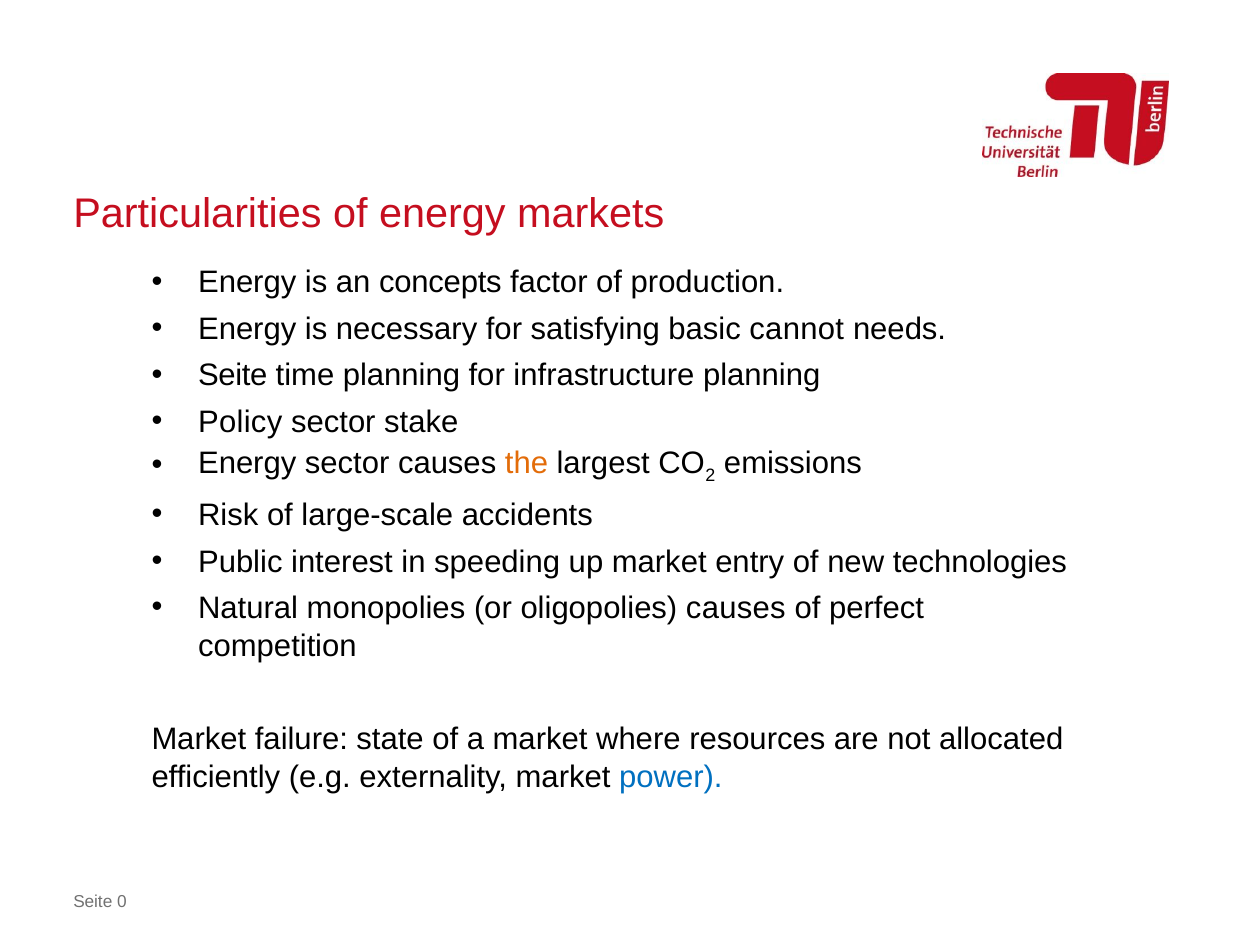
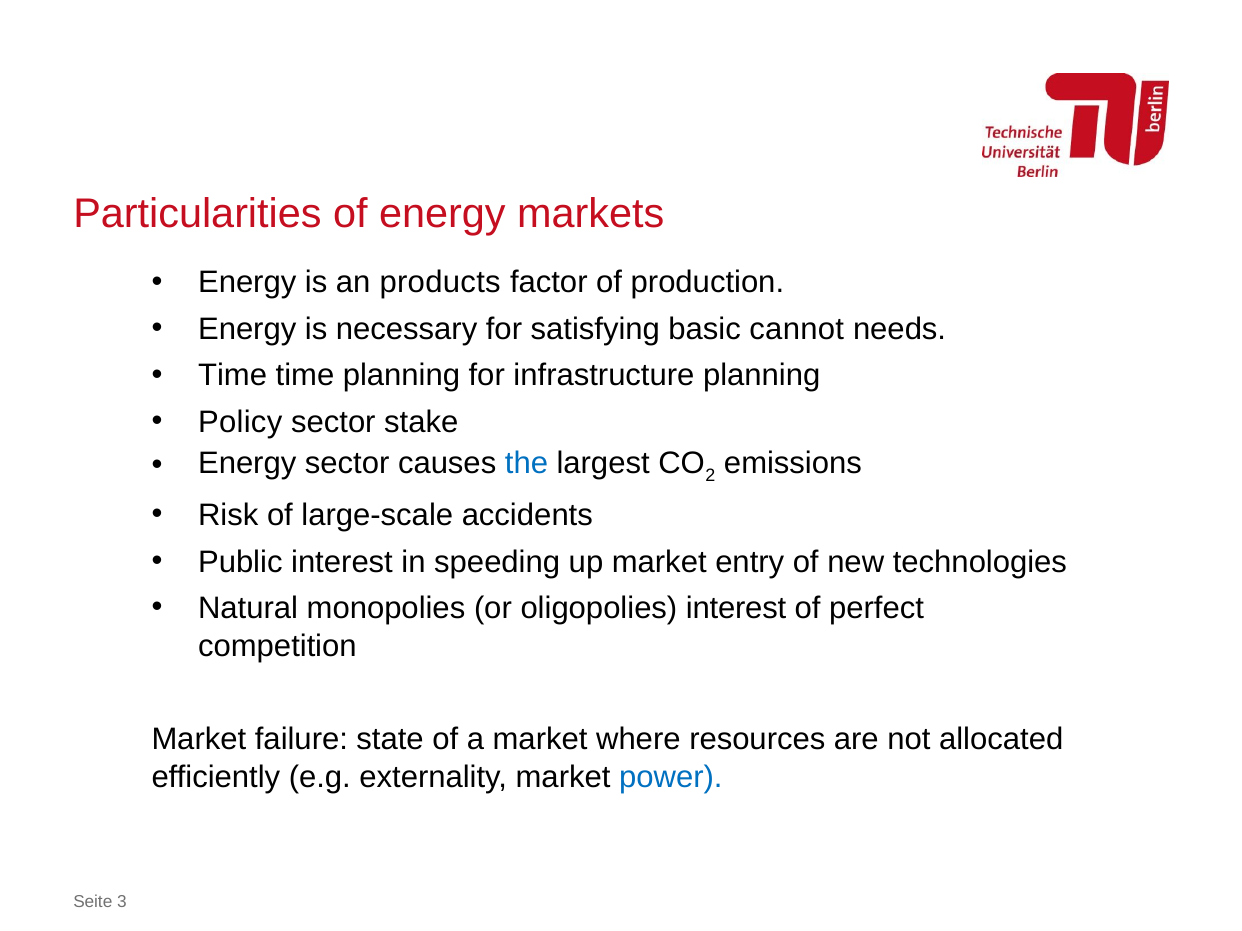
concepts: concepts -> products (440, 283)
Seite: Seite -> Time (233, 376)
the colour: orange -> blue (527, 464)
oligopolies causes: causes -> interest (736, 609)
0: 0 -> 3 (122, 902)
